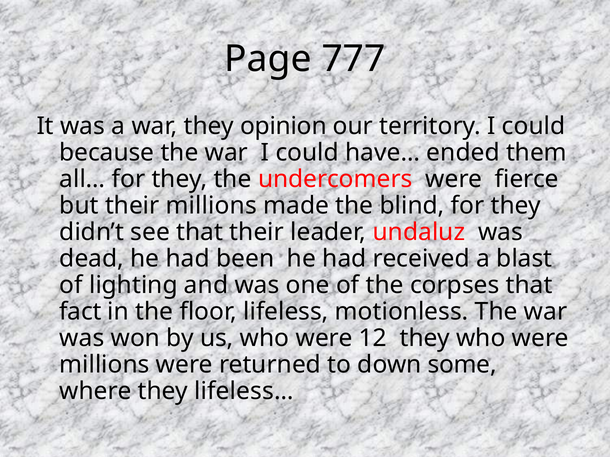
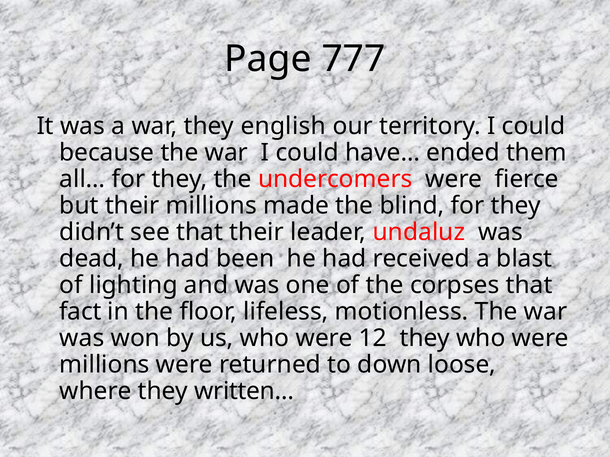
opinion: opinion -> english (283, 126)
some: some -> loose (462, 365)
lifeless…: lifeless… -> written… (244, 392)
